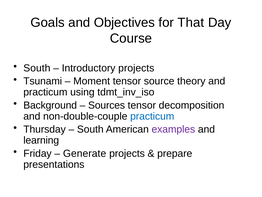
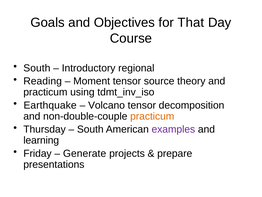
Introductory projects: projects -> regional (136, 68)
Tsunami: Tsunami -> Reading (43, 81)
Background: Background -> Earthquake (50, 105)
Sources: Sources -> Volcano (107, 105)
practicum colour: blue -> orange (152, 116)
